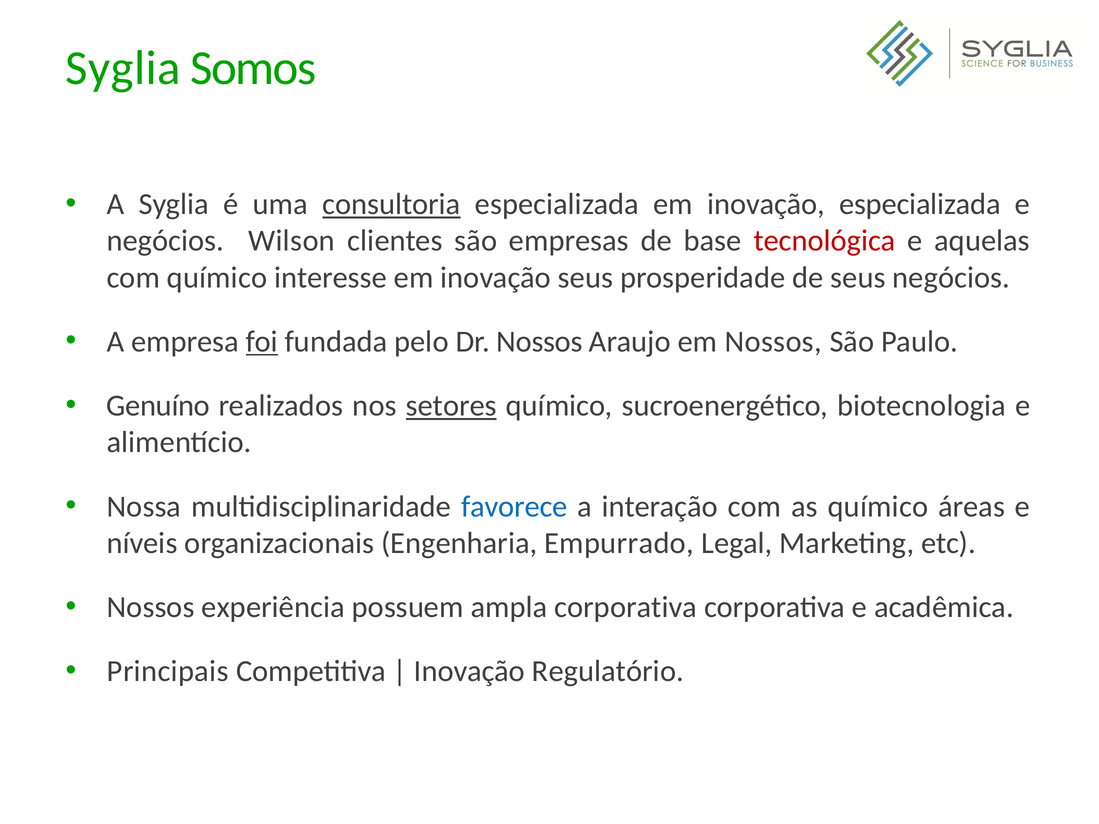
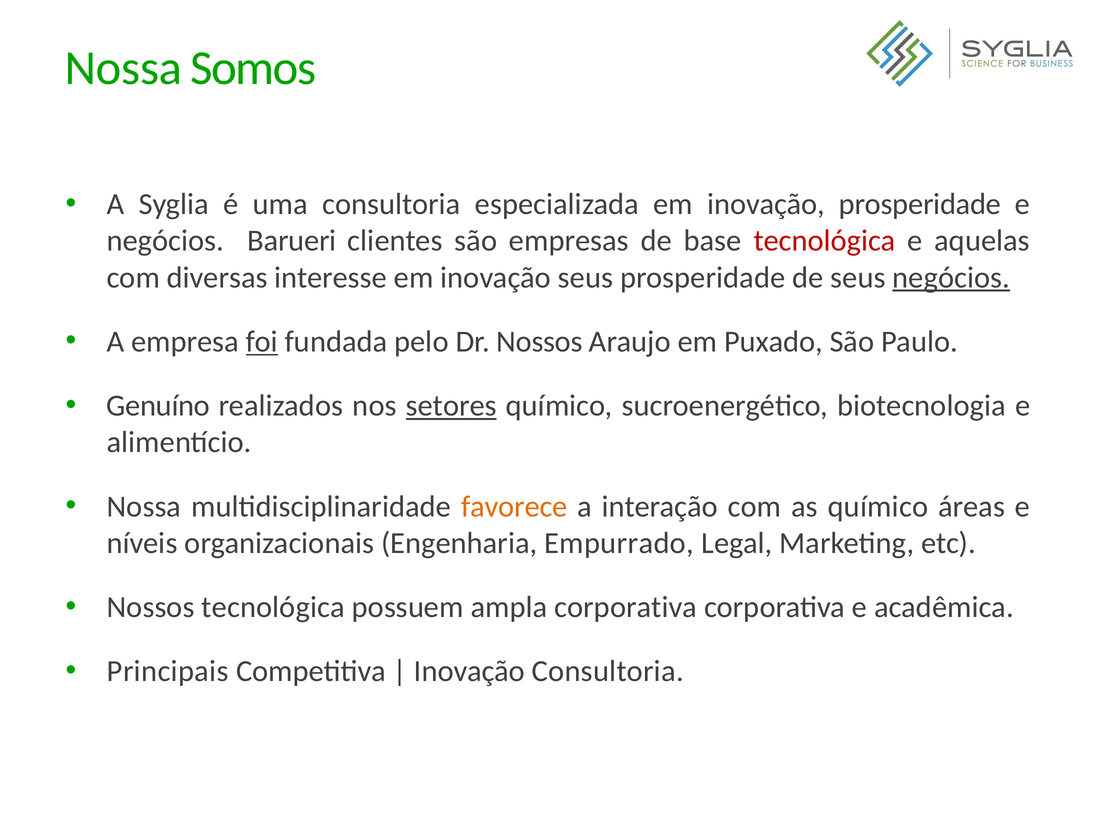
Syglia: Syglia -> Nossa (123, 68)
consultoria underline: present -> none (391, 204)
inovação especializada: especializada -> prosperidade (920, 204)
Wilson: Wilson -> Barueri (292, 241)
com químico: químico -> diversas (217, 278)
negócios underline: none -> present (951, 278)
em Nossos: Nossos -> Puxado (773, 342)
favorece colour: blue -> orange (514, 507)
Nossos experiência: experiência -> tecnológica (273, 607)
Inovação Regulatório: Regulatório -> Consultoria (608, 672)
